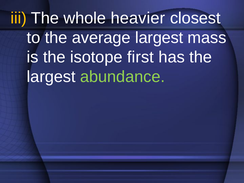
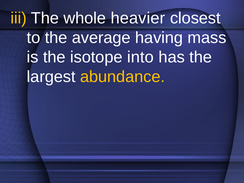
average largest: largest -> having (159, 38)
first: first -> into (140, 57)
abundance colour: light green -> yellow (122, 77)
